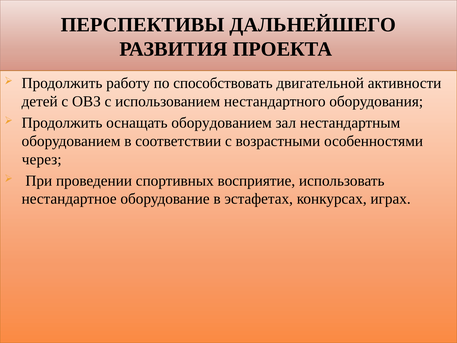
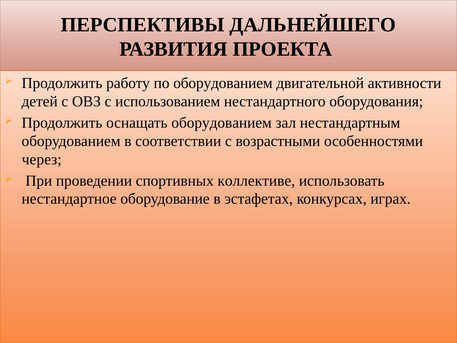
по способствовать: способствовать -> оборудованием (223, 83)
восприятие: восприятие -> коллективе (256, 181)
